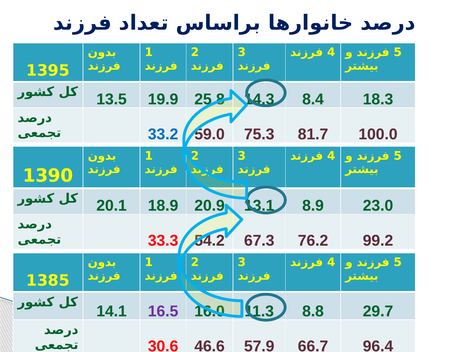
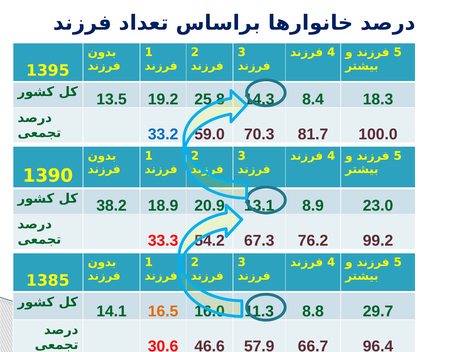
19.9: 19.9 -> 19.2 (163, 99)
75.3: 75.3 -> 70.3 (259, 134)
20.1: 20.1 -> 38.2 (112, 206)
16.5 colour: purple -> orange (163, 311)
